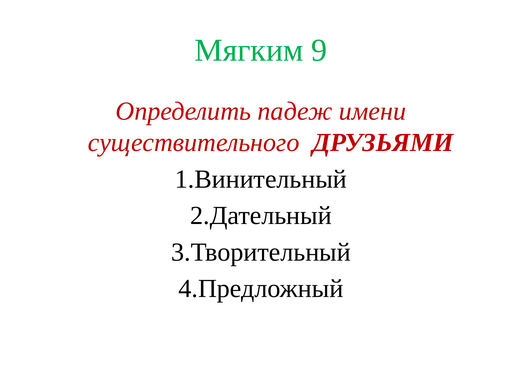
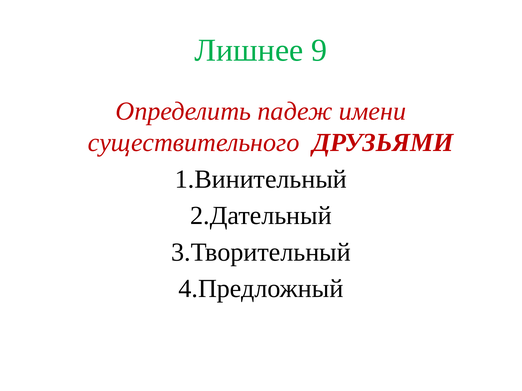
Мягким: Мягким -> Лишнее (249, 51)
